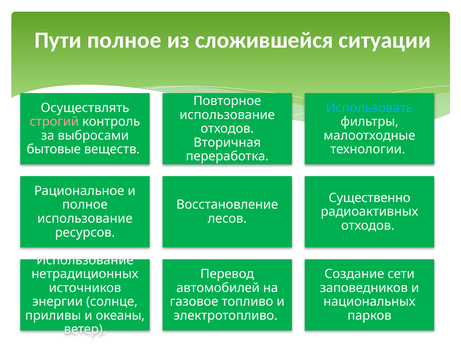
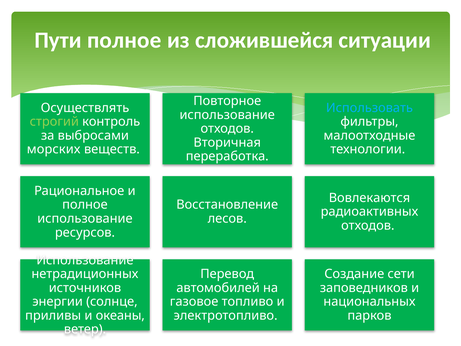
строгий colour: pink -> light green (54, 122)
бытовые: бытовые -> морских (54, 149)
Существенно: Существенно -> Вовлекаются (369, 198)
